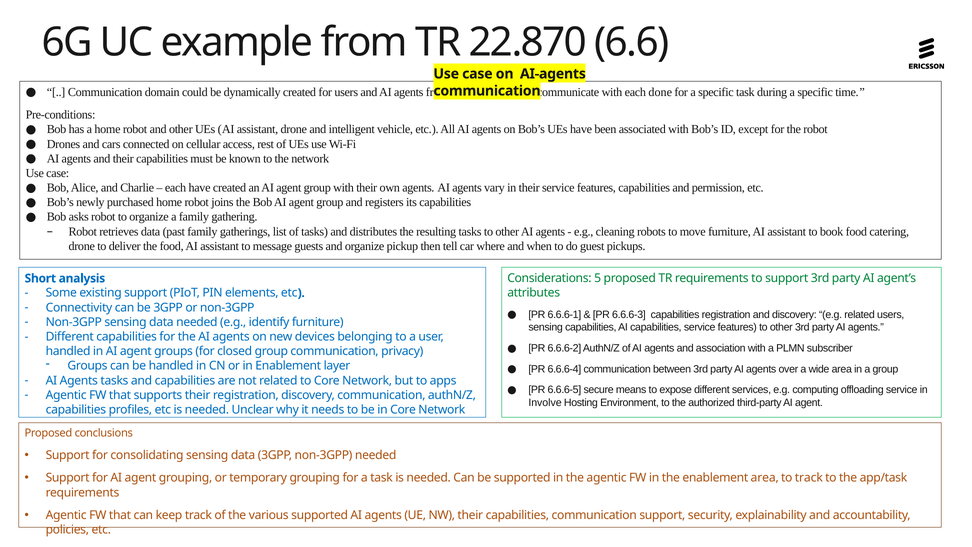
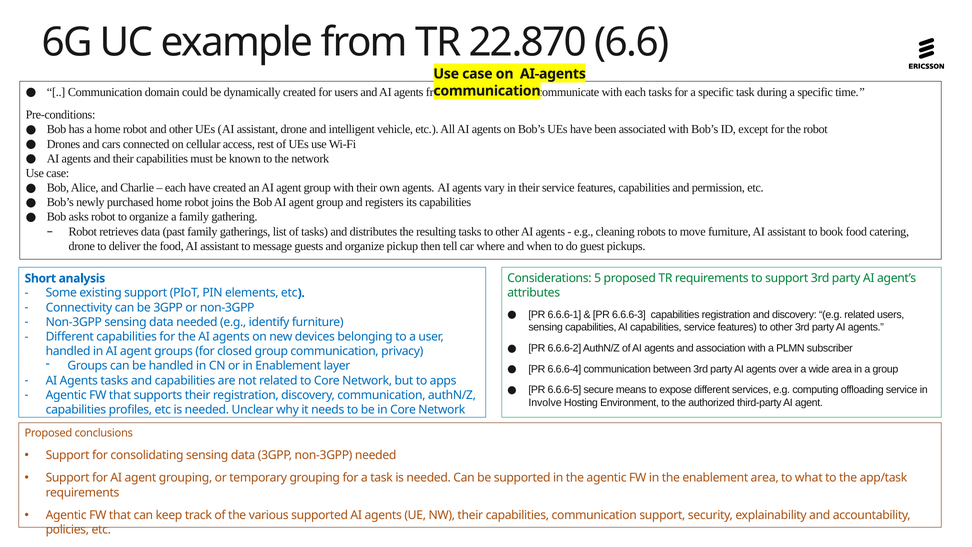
each done: done -> tasks (660, 92)
to track: track -> what (809, 478)
